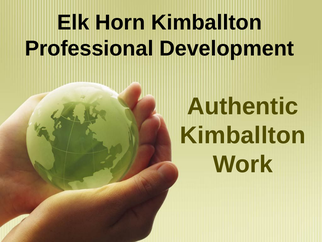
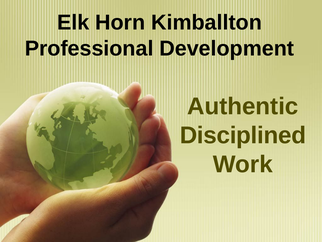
Kimballton: Kimballton -> Disciplined (243, 135)
